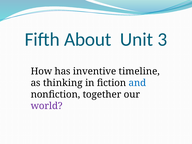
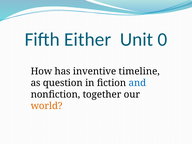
About: About -> Either (88, 39)
3: 3 -> 0 (162, 39)
thinking: thinking -> question (63, 83)
world colour: purple -> orange (47, 106)
